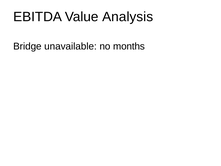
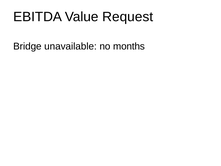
Analysis: Analysis -> Request (128, 17)
